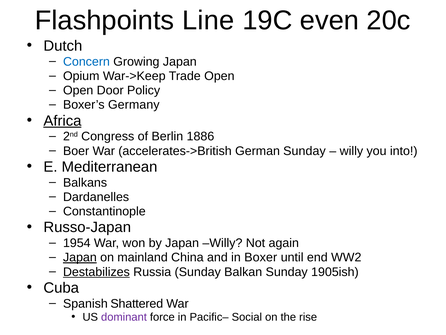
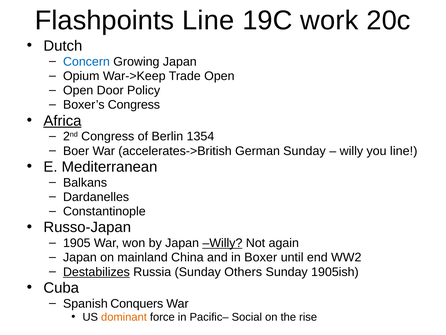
even: even -> work (329, 20)
Boxer’s Germany: Germany -> Congress (134, 105)
1886: 1886 -> 1354 (200, 136)
you into: into -> line (404, 151)
1954: 1954 -> 1905 (77, 243)
Willy underline: none -> present (222, 243)
Japan underline: present -> none (80, 257)
Balkan: Balkan -> Others (243, 271)
Shattered: Shattered -> Conquers (137, 303)
dominant colour: purple -> orange (124, 317)
